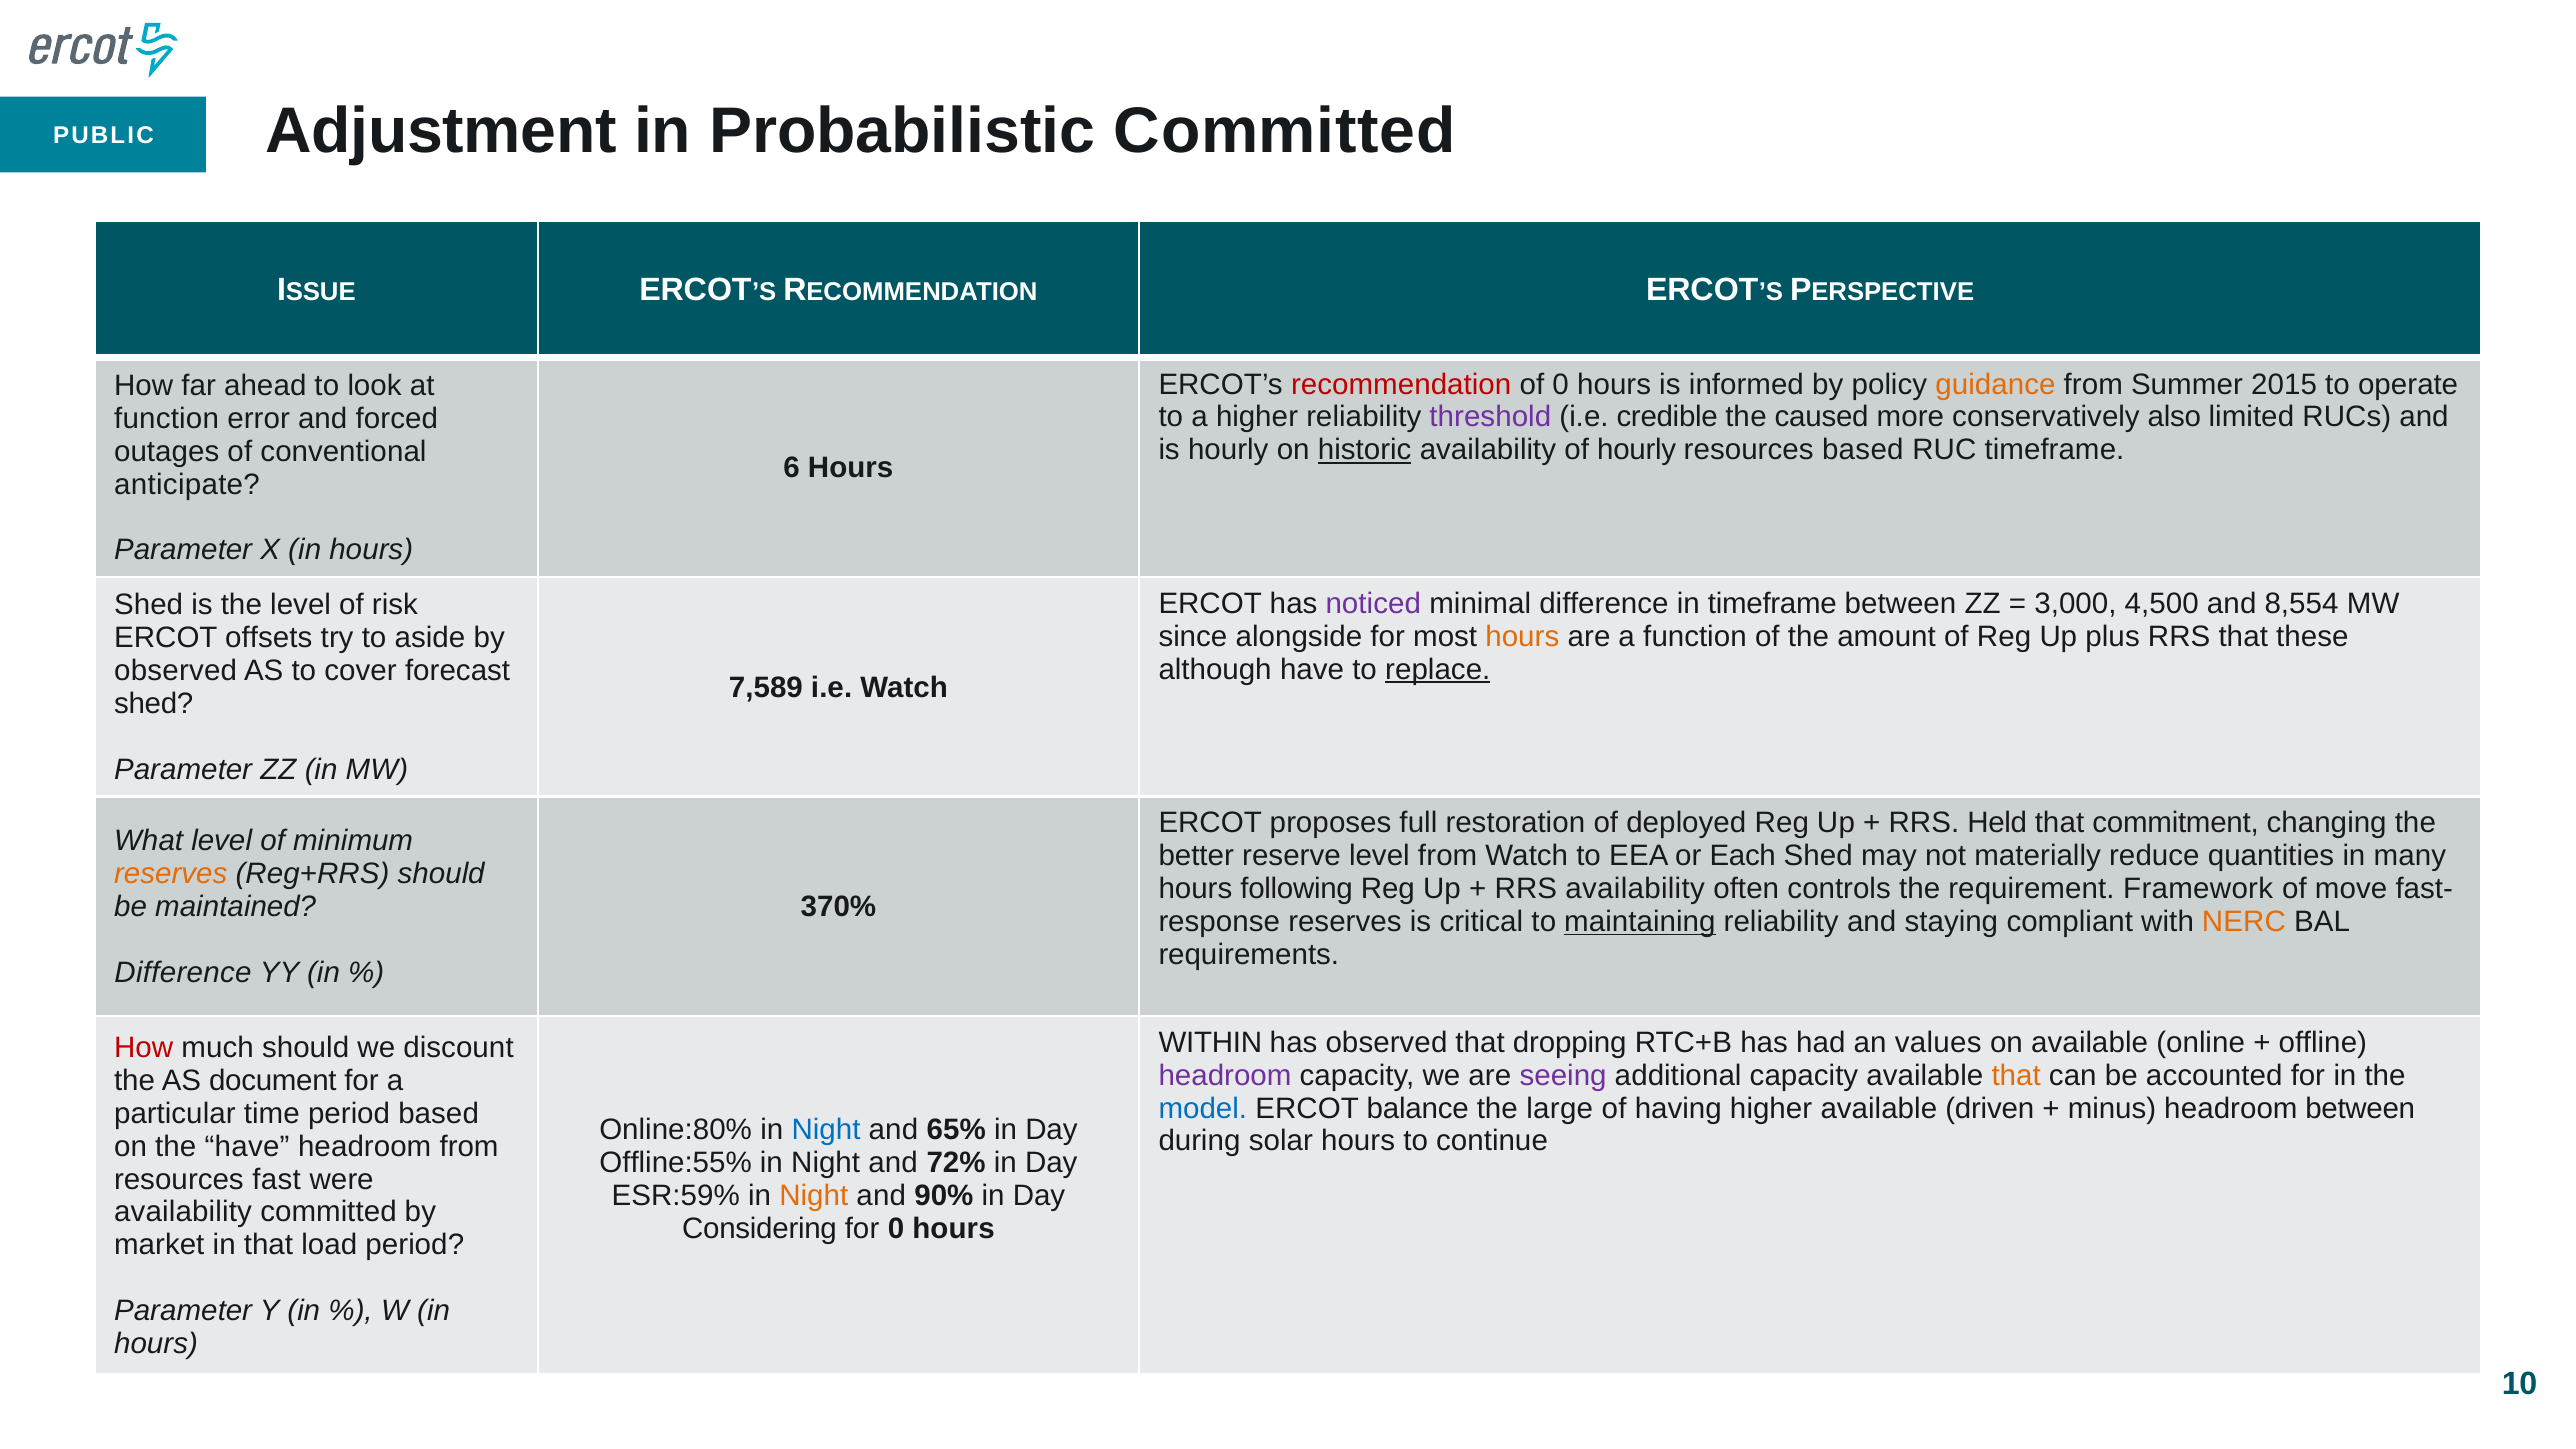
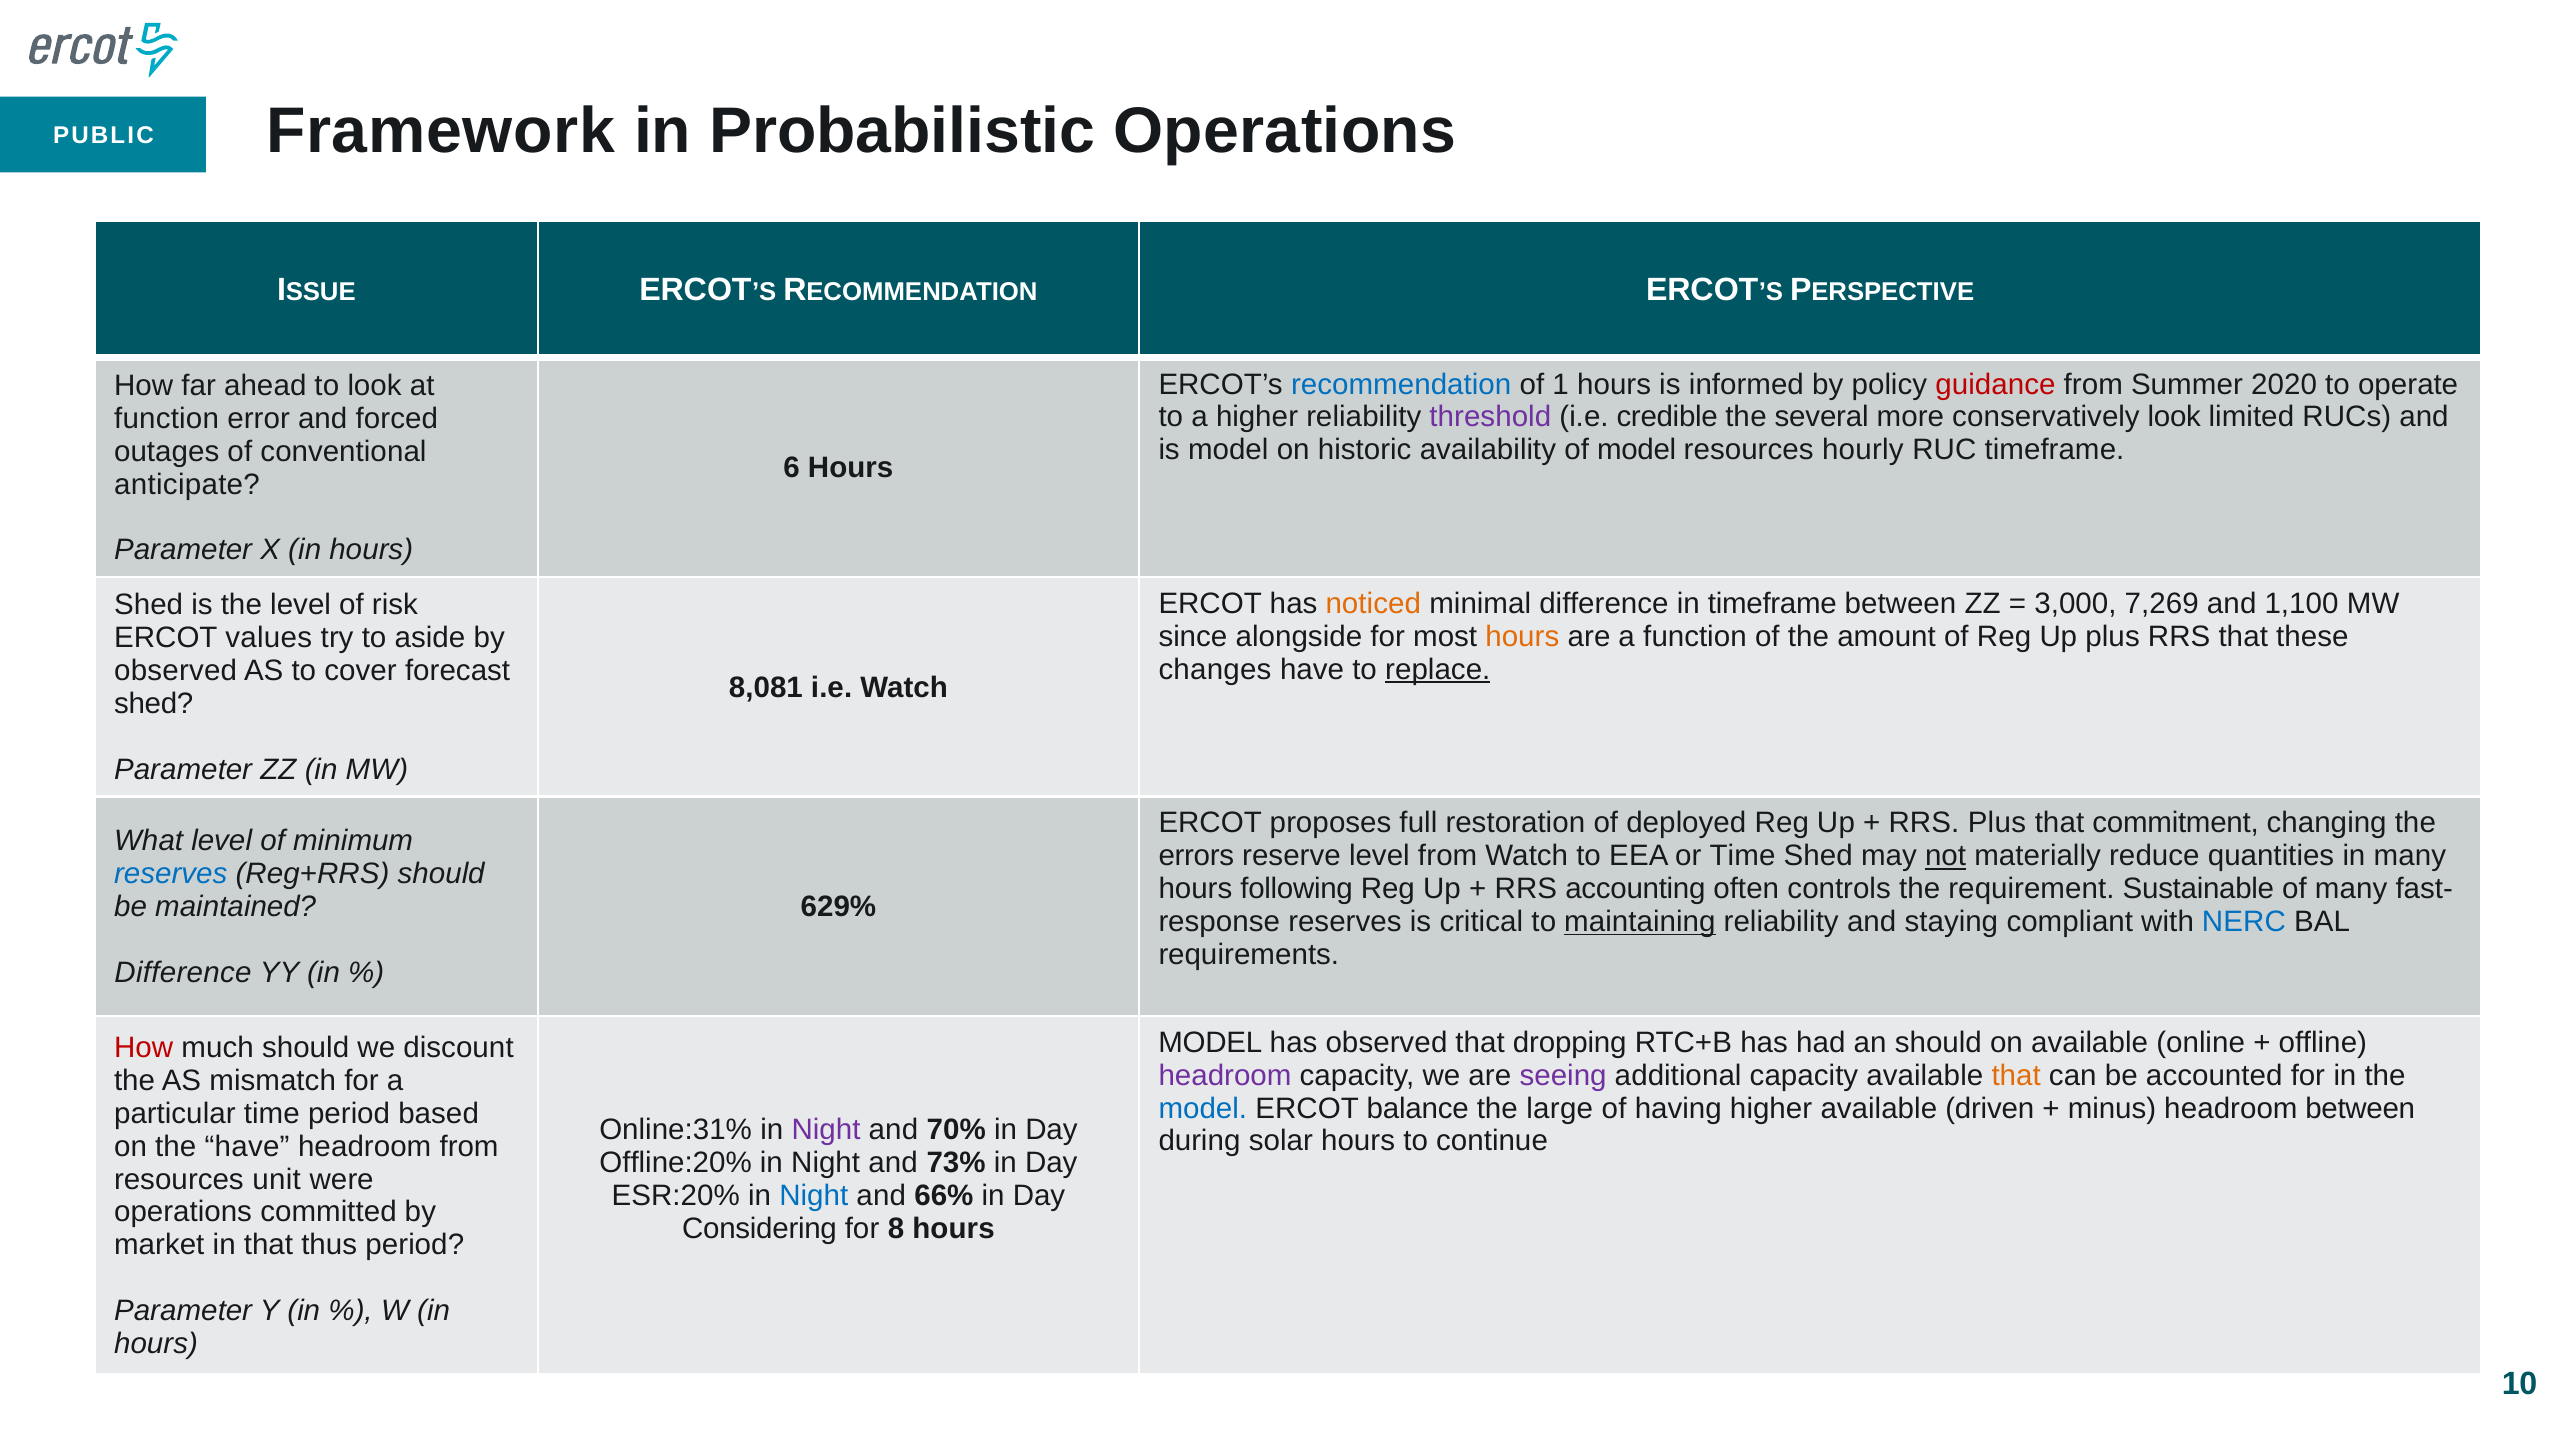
Adjustment: Adjustment -> Framework (441, 131)
Probabilistic Committed: Committed -> Operations (1285, 131)
recommendation colour: red -> blue (1401, 384)
of 0: 0 -> 1 (1561, 384)
guidance colour: orange -> red (1995, 384)
2015: 2015 -> 2020 (2284, 384)
caused: caused -> several (1822, 417)
conservatively also: also -> look (2174, 417)
is hourly: hourly -> model (1228, 450)
historic underline: present -> none (1365, 450)
of hourly: hourly -> model (1637, 450)
resources based: based -> hourly (1863, 450)
noticed colour: purple -> orange (1373, 604)
4,500: 4,500 -> 7,269 (2162, 604)
8,554: 8,554 -> 1,100 (2301, 604)
offsets: offsets -> values (269, 638)
although: although -> changes (1215, 669)
7,589: 7,589 -> 8,081 (766, 687)
RRS Held: Held -> Plus (1997, 823)
better: better -> errors (1196, 856)
or Each: Each -> Time (1743, 856)
not underline: none -> present (1946, 856)
reserves colour: orange -> blue (171, 874)
RRS availability: availability -> accounting (1635, 889)
Framework: Framework -> Sustainable (2198, 889)
of move: move -> many (2351, 889)
370%: 370% -> 629% (838, 907)
NERC colour: orange -> blue (2244, 922)
WITHIN: WITHIN -> MODEL (1210, 1043)
an values: values -> should (1938, 1043)
document: document -> mismatch (273, 1081)
Online:80%: Online:80% -> Online:31% (676, 1130)
Night colour: blue -> purple (826, 1130)
65%: 65% -> 70% (956, 1130)
Offline:55%: Offline:55% -> Offline:20% (676, 1163)
72%: 72% -> 73% (956, 1163)
fast: fast -> unit (277, 1179)
ESR:59%: ESR:59% -> ESR:20% (676, 1196)
Night colour: orange -> blue (814, 1196)
90%: 90% -> 66% (944, 1196)
availability: availability -> operations (183, 1212)
for 0: 0 -> 8 (896, 1229)
load: load -> thus (329, 1245)
